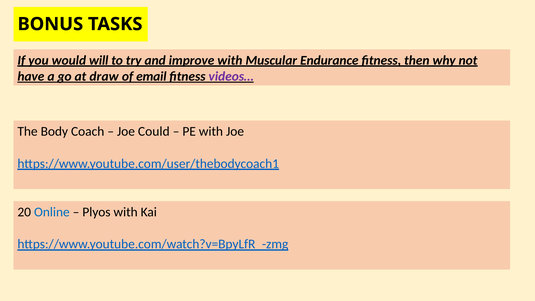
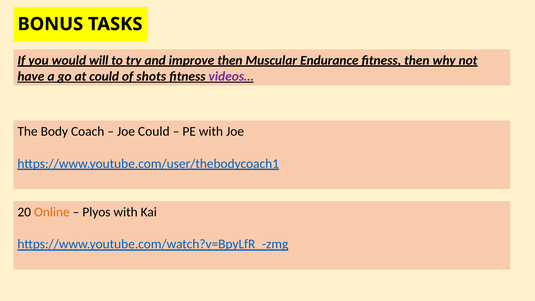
improve with: with -> then (230, 60)
at draw: draw -> could (104, 76)
email: email -> shots (151, 76)
Online colour: blue -> orange (52, 212)
